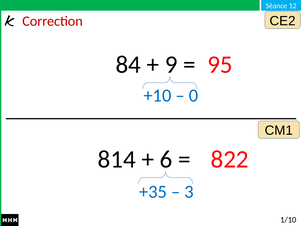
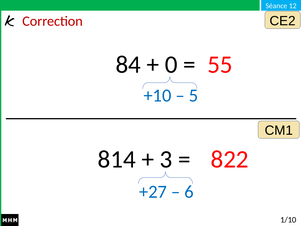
9: 9 -> 0 (171, 64)
95: 95 -> 55 (220, 64)
0: 0 -> 5 (193, 95)
6: 6 -> 3 (166, 159)
+35: +35 -> +27 (153, 192)
3: 3 -> 6 (189, 192)
